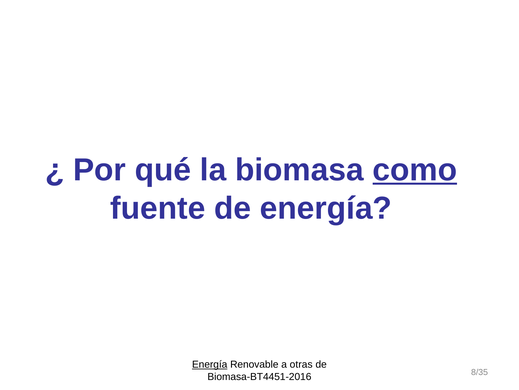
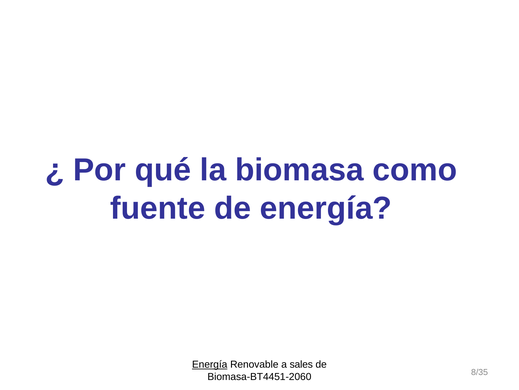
como underline: present -> none (415, 170)
otras: otras -> sales (301, 364)
Biomasa-BT4451-2016: Biomasa-BT4451-2016 -> Biomasa-BT4451-2060 (259, 376)
